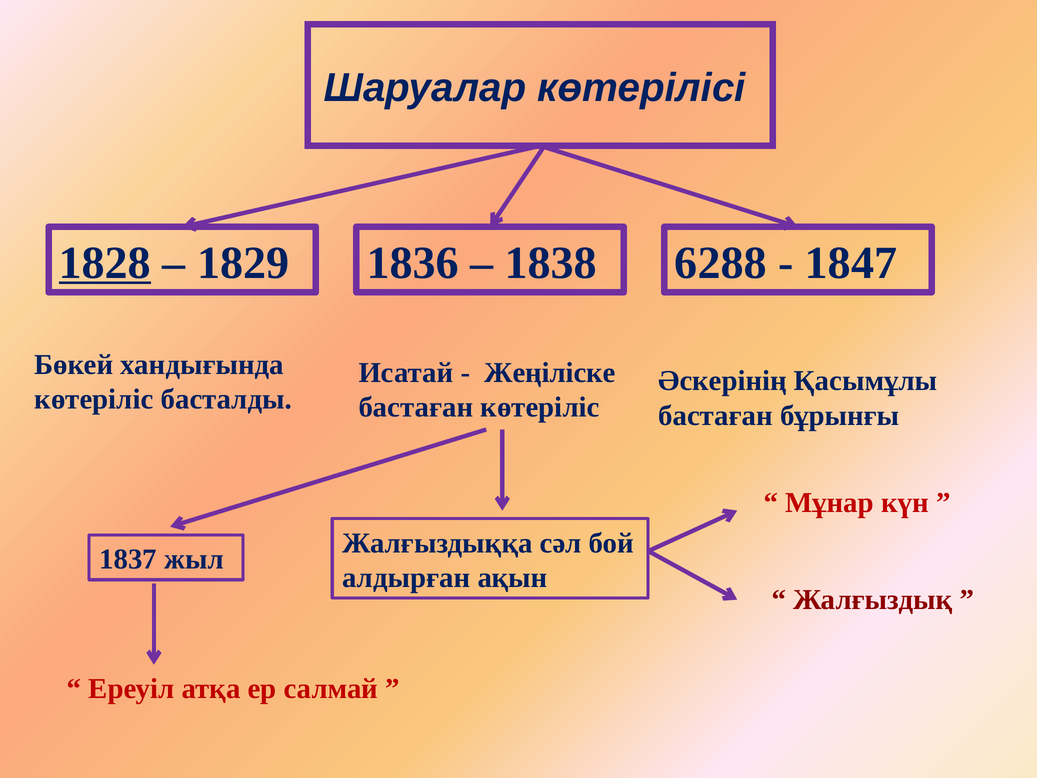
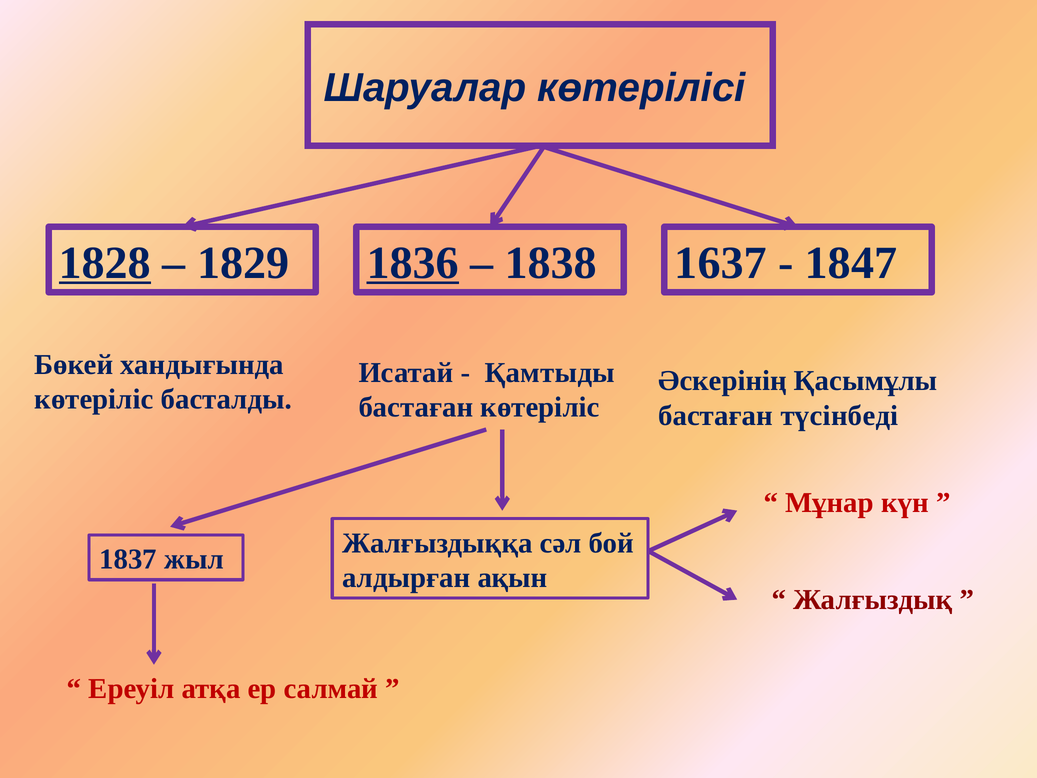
1836 underline: none -> present (413, 263)
6288: 6288 -> 1637 (721, 263)
Жеңіліске: Жеңіліске -> Қамтыды (550, 373)
бұрынғы: бұрынғы -> түсінбеді (840, 415)
